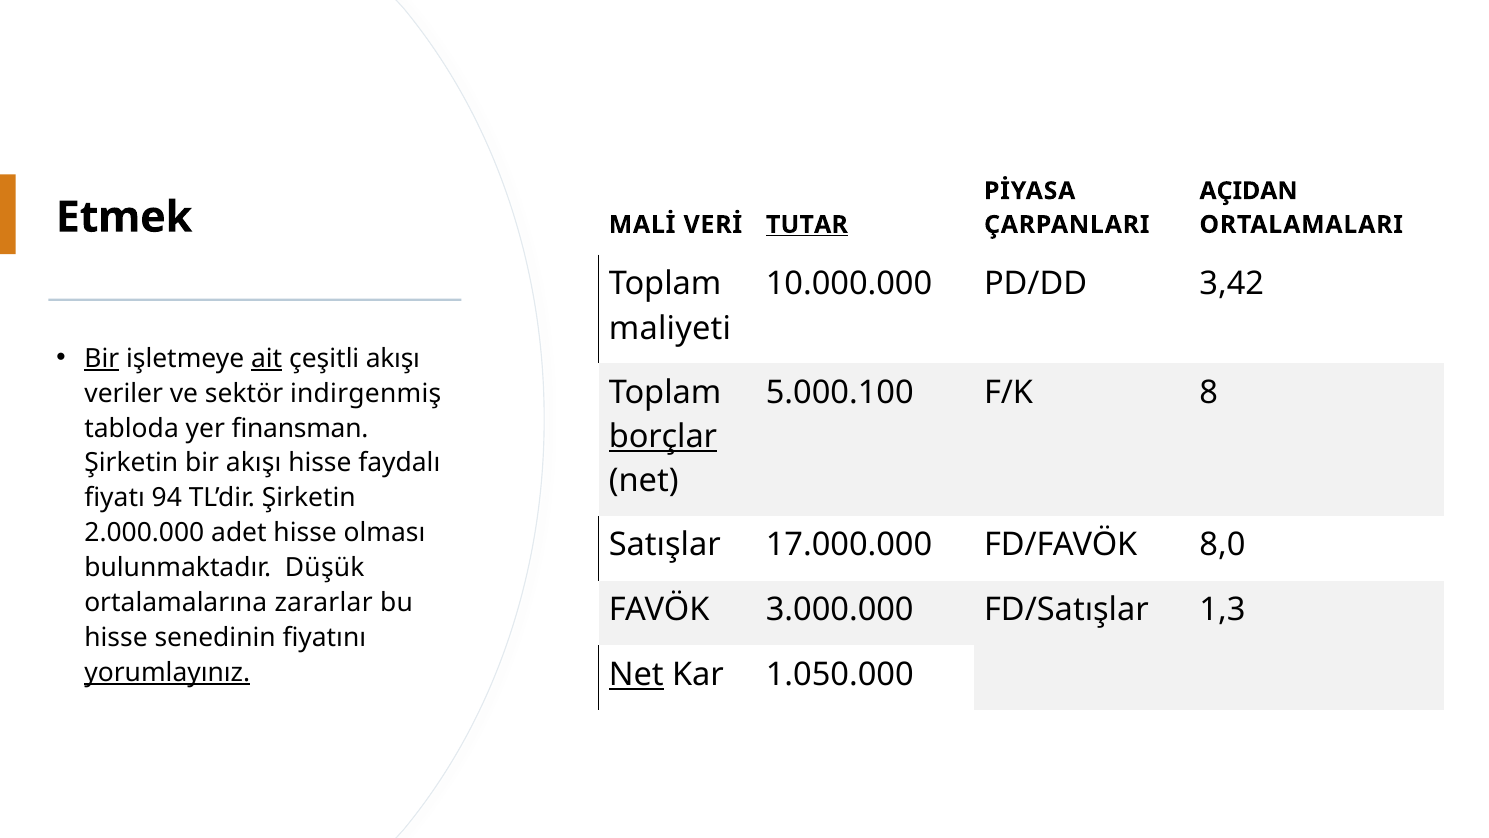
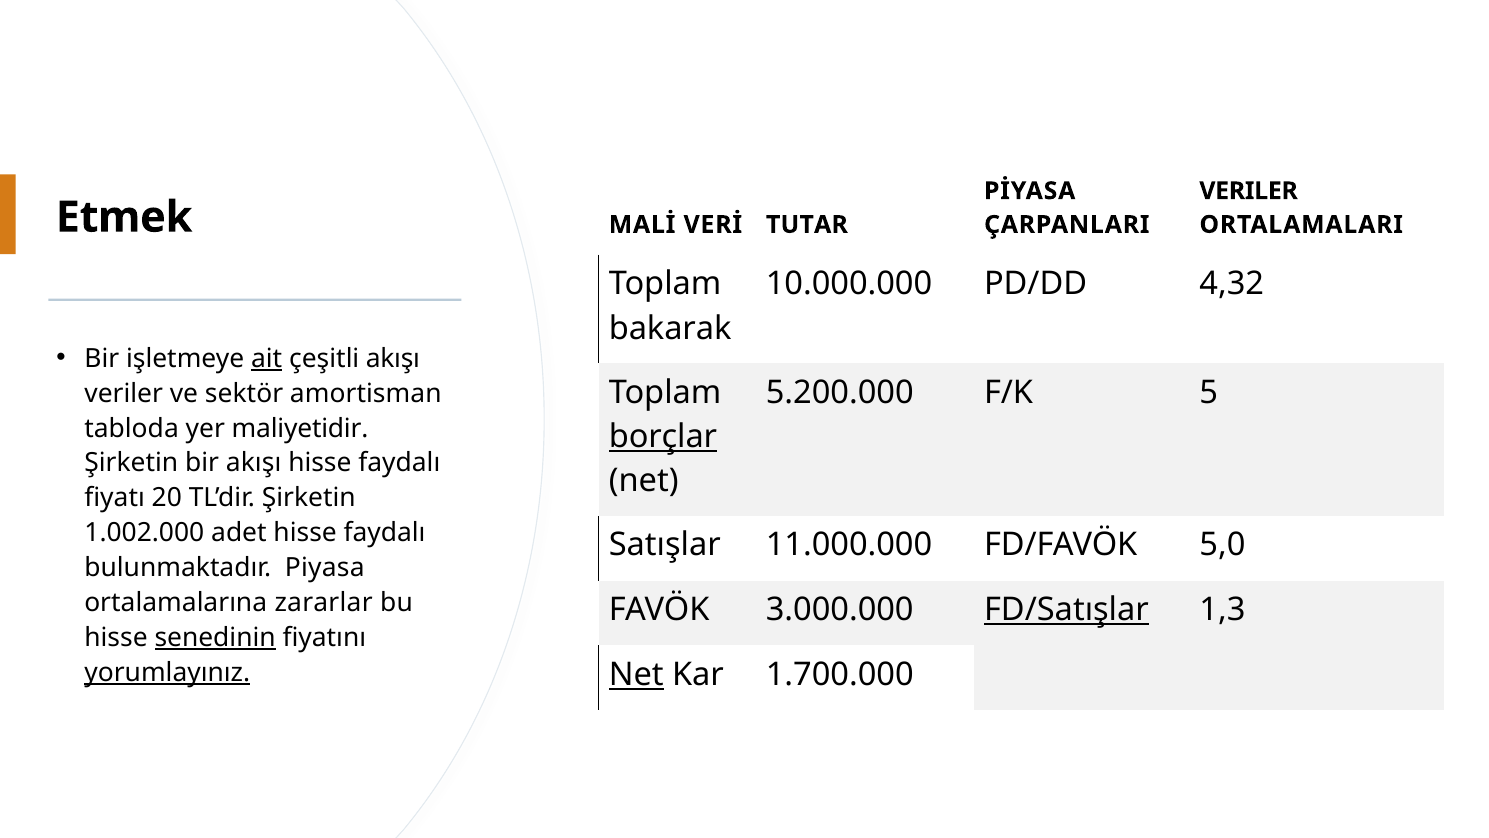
AÇIDAN: AÇIDAN -> VERILER (1249, 191)
TUTAR underline: present -> none (807, 225)
3,42: 3,42 -> 4,32 (1232, 284)
maliyeti: maliyeti -> bakarak (670, 328)
Bir underline: present -> none (102, 358)
5.000.100: 5.000.100 -> 5.200.000 (840, 392)
8: 8 -> 5 (1209, 392)
indirgenmiş: indirgenmiş -> amortisman (366, 393)
finansman: finansman -> maliyetidir (300, 428)
94: 94 -> 20 (167, 498)
2.000.000: 2.000.000 -> 1.002.000 (144, 533)
adet hisse olması: olması -> faydalı (385, 533)
17.000.000: 17.000.000 -> 11.000.000 (849, 545)
8,0: 8,0 -> 5,0 (1222, 545)
Düşük: Düşük -> Piyasa (325, 568)
FD/Satışlar underline: none -> present (1066, 610)
senedinin underline: none -> present (215, 637)
1.050.000: 1.050.000 -> 1.700.000 (840, 674)
